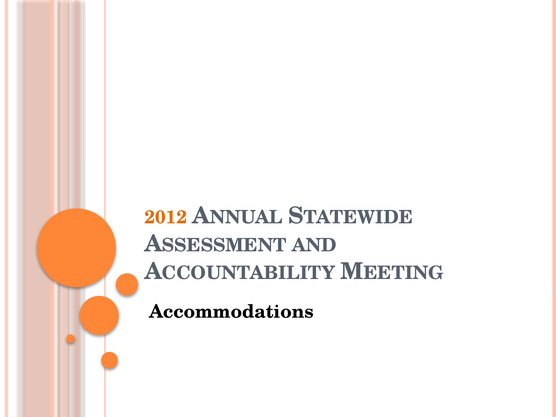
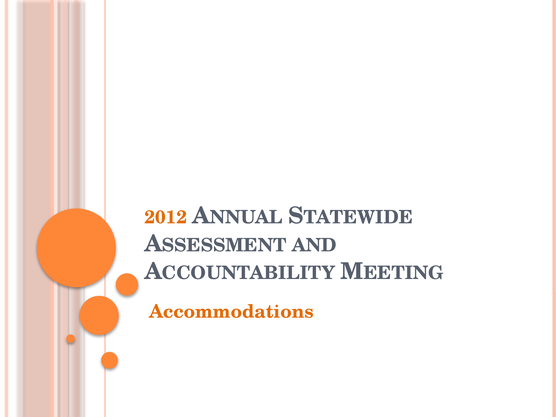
Accommodations colour: black -> orange (231, 312)
